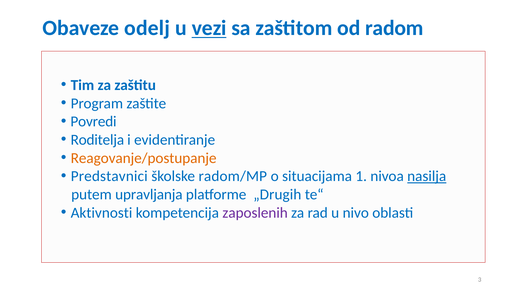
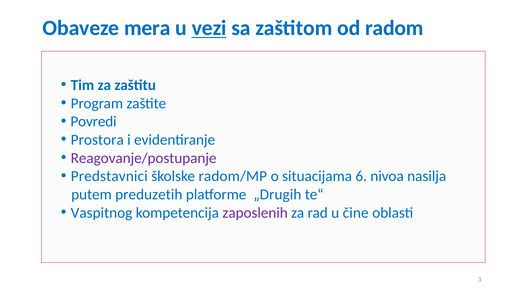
odelj: odelj -> mera (147, 28)
Roditelja: Roditelja -> Prostora (97, 140)
Reagovanje/postupanje colour: orange -> purple (144, 158)
1: 1 -> 6 (361, 176)
nasilja underline: present -> none (427, 176)
upravljanja: upravljanja -> preduzetih (149, 195)
Aktivnosti: Aktivnosti -> Vaspitnog (102, 213)
nivo: nivo -> čine (356, 213)
